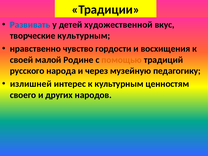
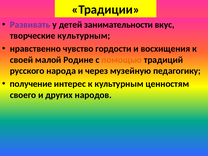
Развивать colour: blue -> purple (30, 25)
художественной: художественной -> занимательности (118, 25)
излишней: излишней -> получение (31, 84)
